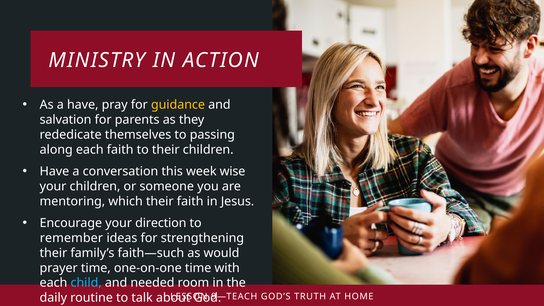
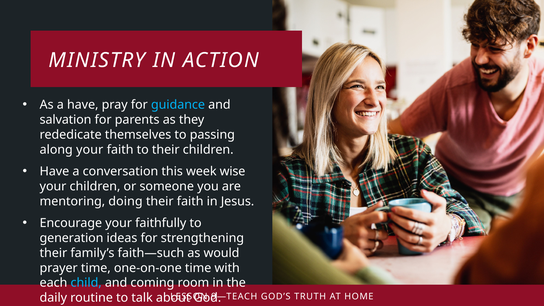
guidance colour: yellow -> light blue (178, 105)
along each: each -> your (90, 150)
which: which -> doing (125, 201)
direction: direction -> faithfully (161, 223)
remember: remember -> generation (72, 238)
needed: needed -> coming (152, 283)
